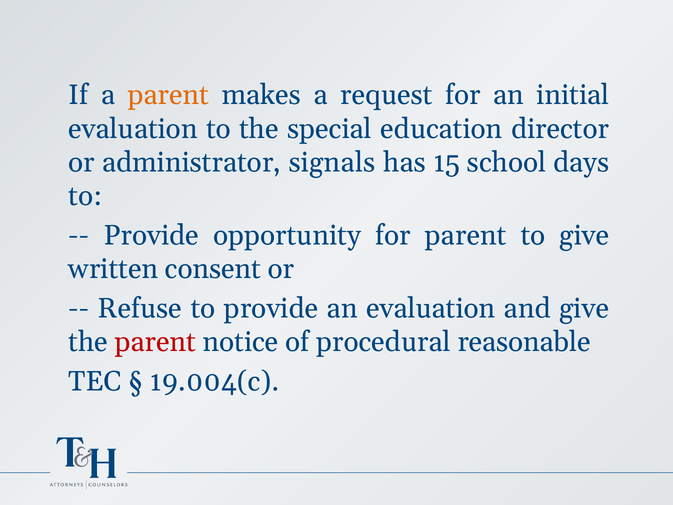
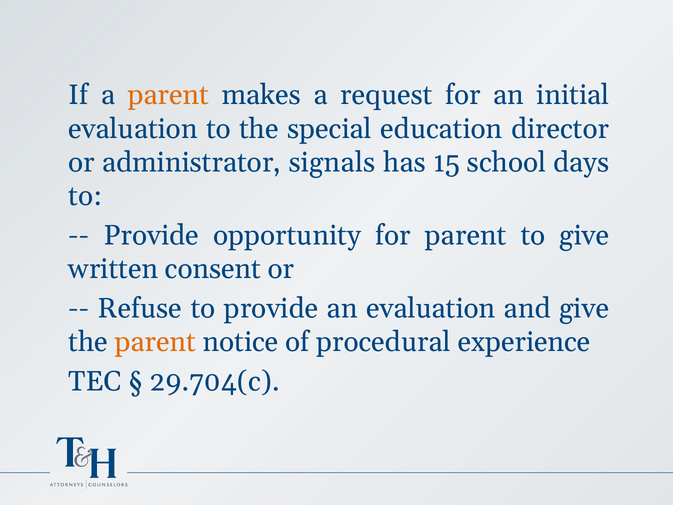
parent colour: red -> orange (155, 342)
reasonable: reasonable -> experience (524, 342)
19.004(c: 19.004(c -> 29.704(c (215, 381)
